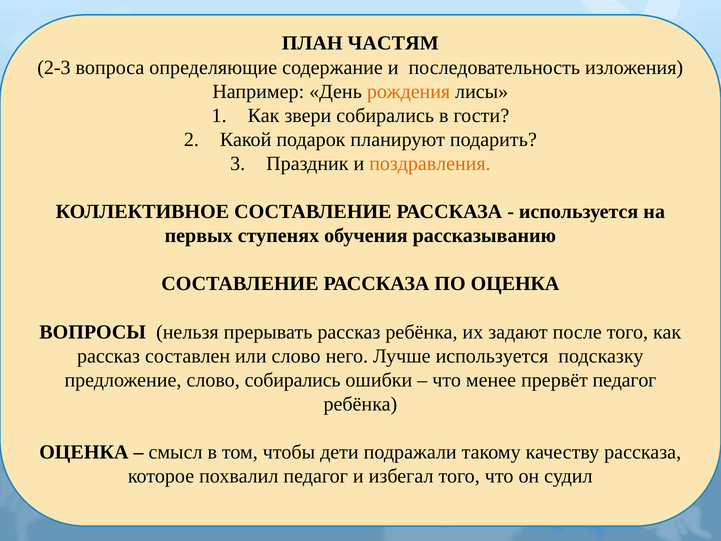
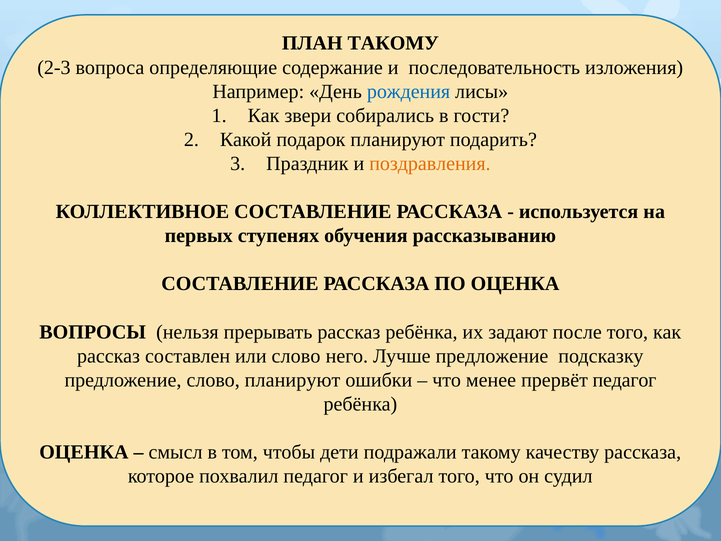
ПЛАН ЧАСТЯМ: ЧАСТЯМ -> ТАКОМУ (393, 43)
рождения colour: orange -> blue (409, 91)
Лучше используется: используется -> предложение (492, 356)
слово собирались: собирались -> планируют (293, 380)
